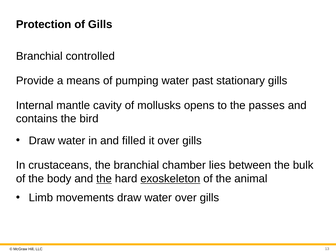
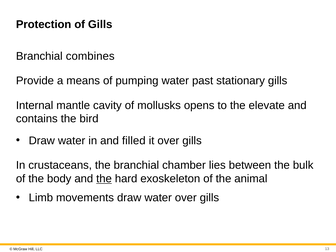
controlled: controlled -> combines (90, 56)
passes: passes -> elevate (267, 105)
exoskeleton underline: present -> none (170, 179)
